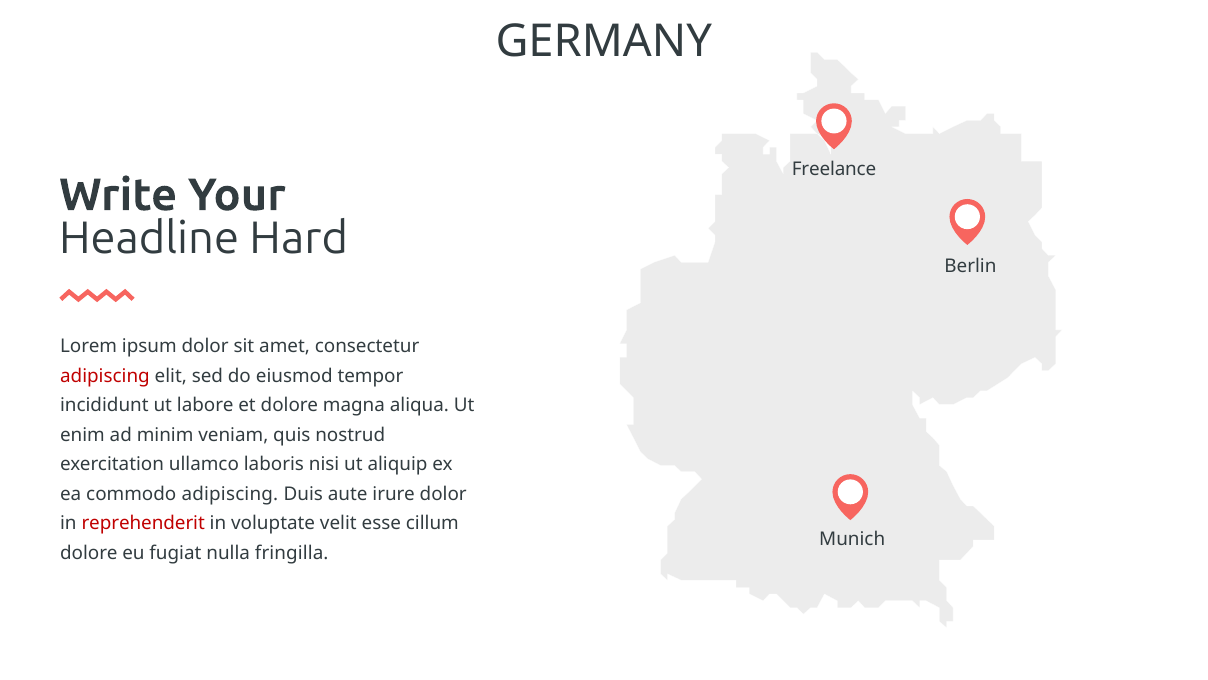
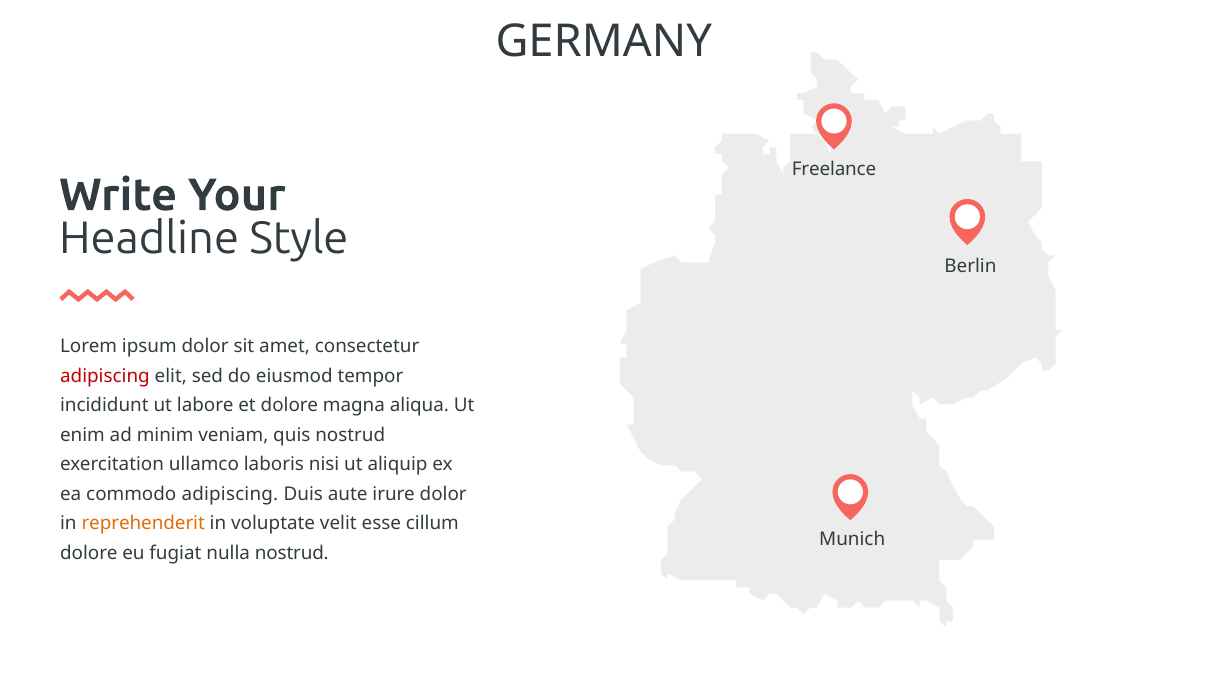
Hard: Hard -> Style (299, 238)
reprehenderit colour: red -> orange (143, 523)
nulla fringilla: fringilla -> nostrud (292, 552)
